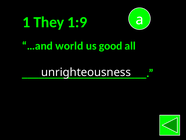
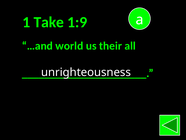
They: They -> Take (49, 22)
good: good -> their (111, 46)
